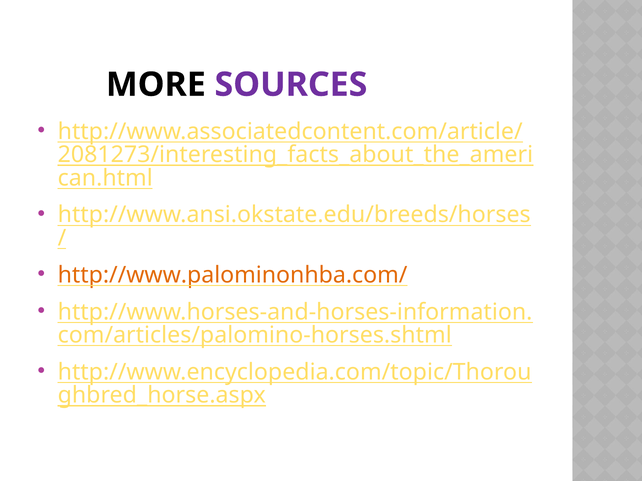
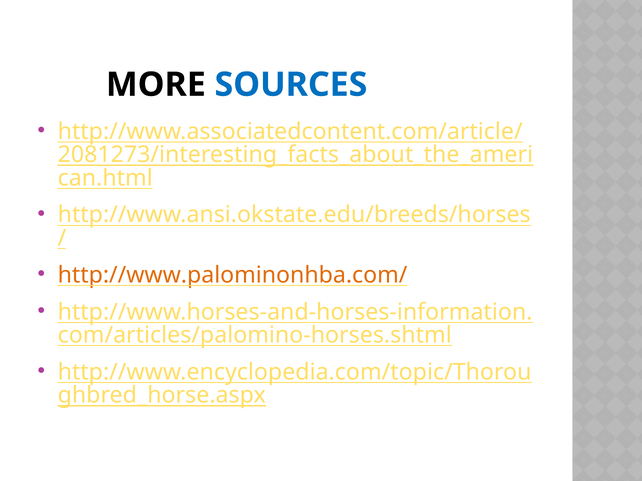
SOURCES colour: purple -> blue (291, 85)
